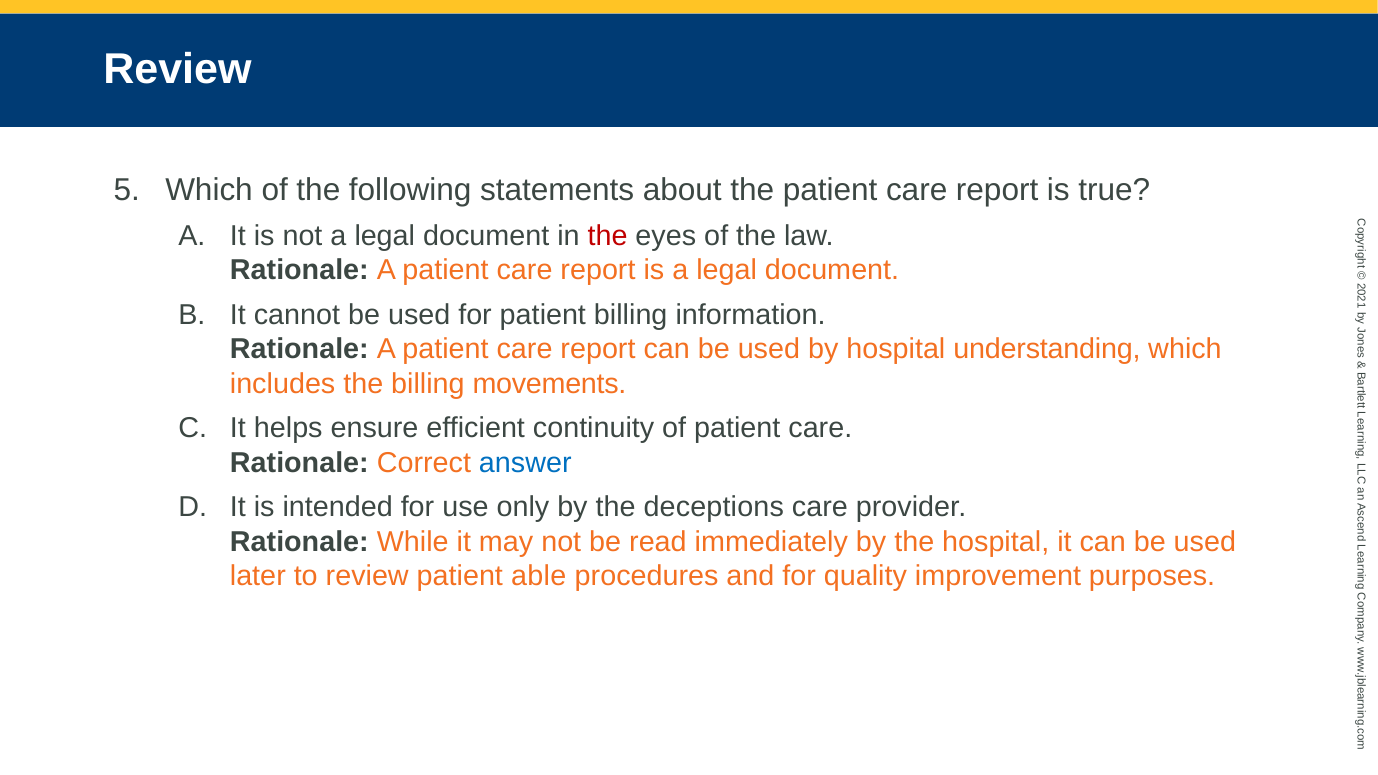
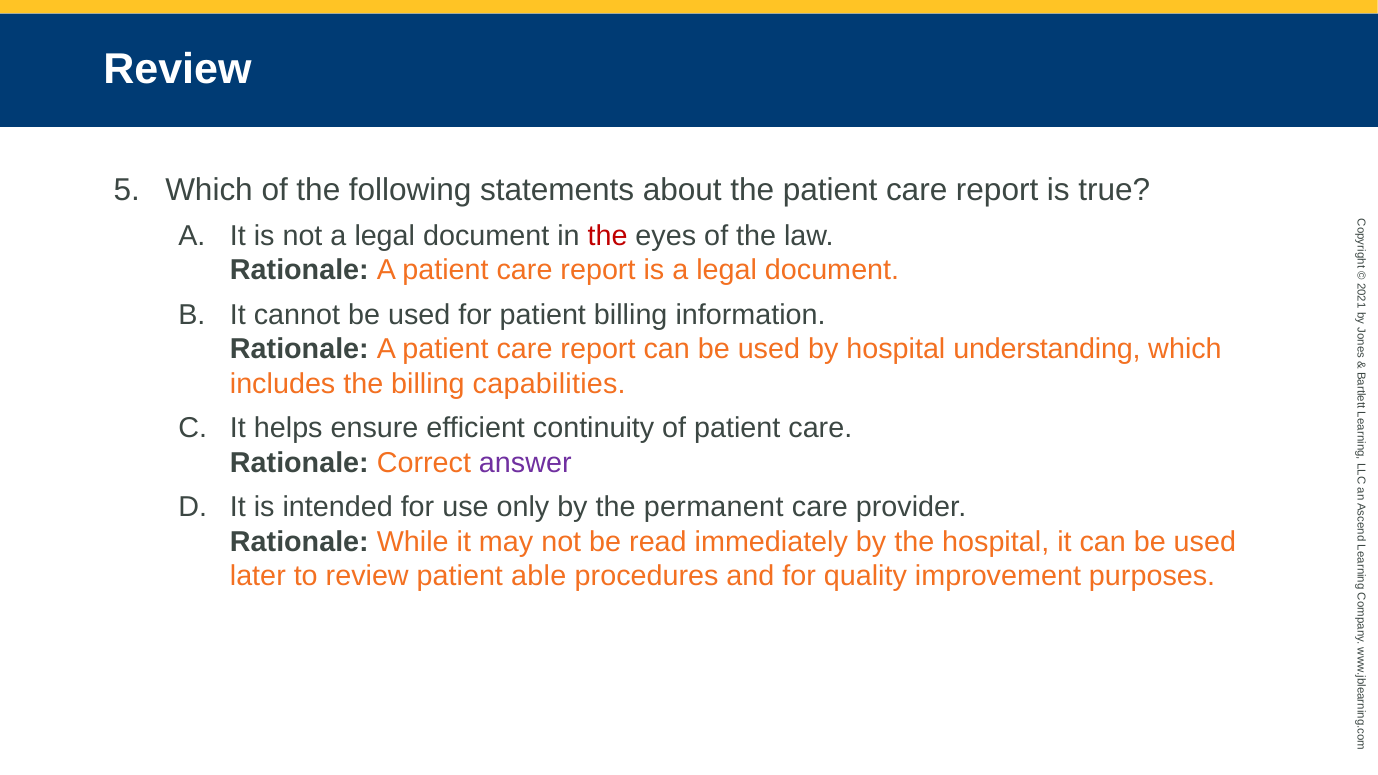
movements: movements -> capabilities (549, 384)
answer colour: blue -> purple (525, 463)
deceptions: deceptions -> permanent (714, 507)
